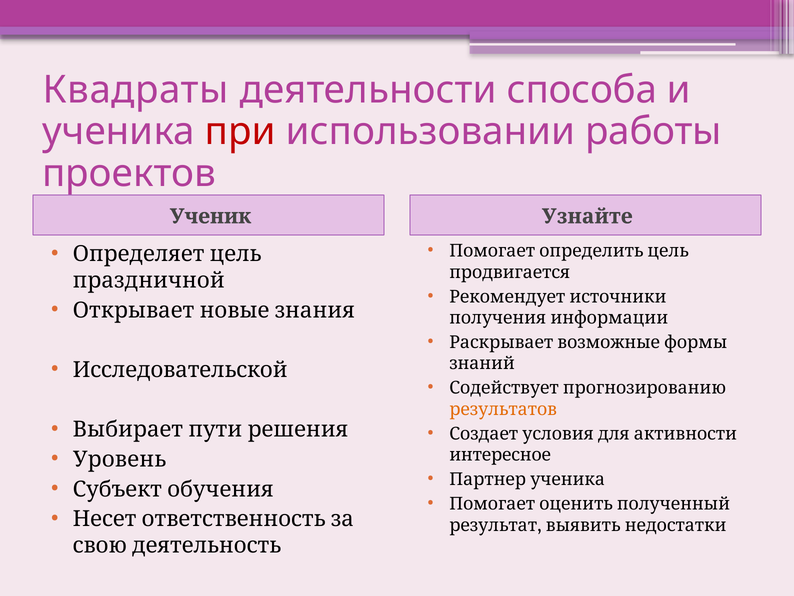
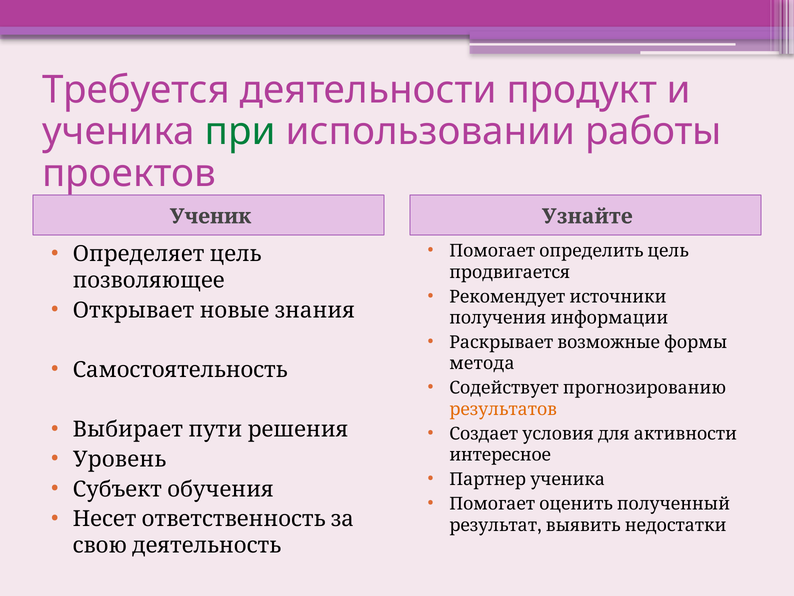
Квадраты: Квадраты -> Требуется (136, 90)
способа: способа -> продукт (582, 90)
при colour: red -> green (240, 132)
праздничной: праздничной -> позволяющее (149, 280)
знаний: знаний -> метода (482, 363)
Исследовательской: Исследовательской -> Самостоятельность (180, 370)
